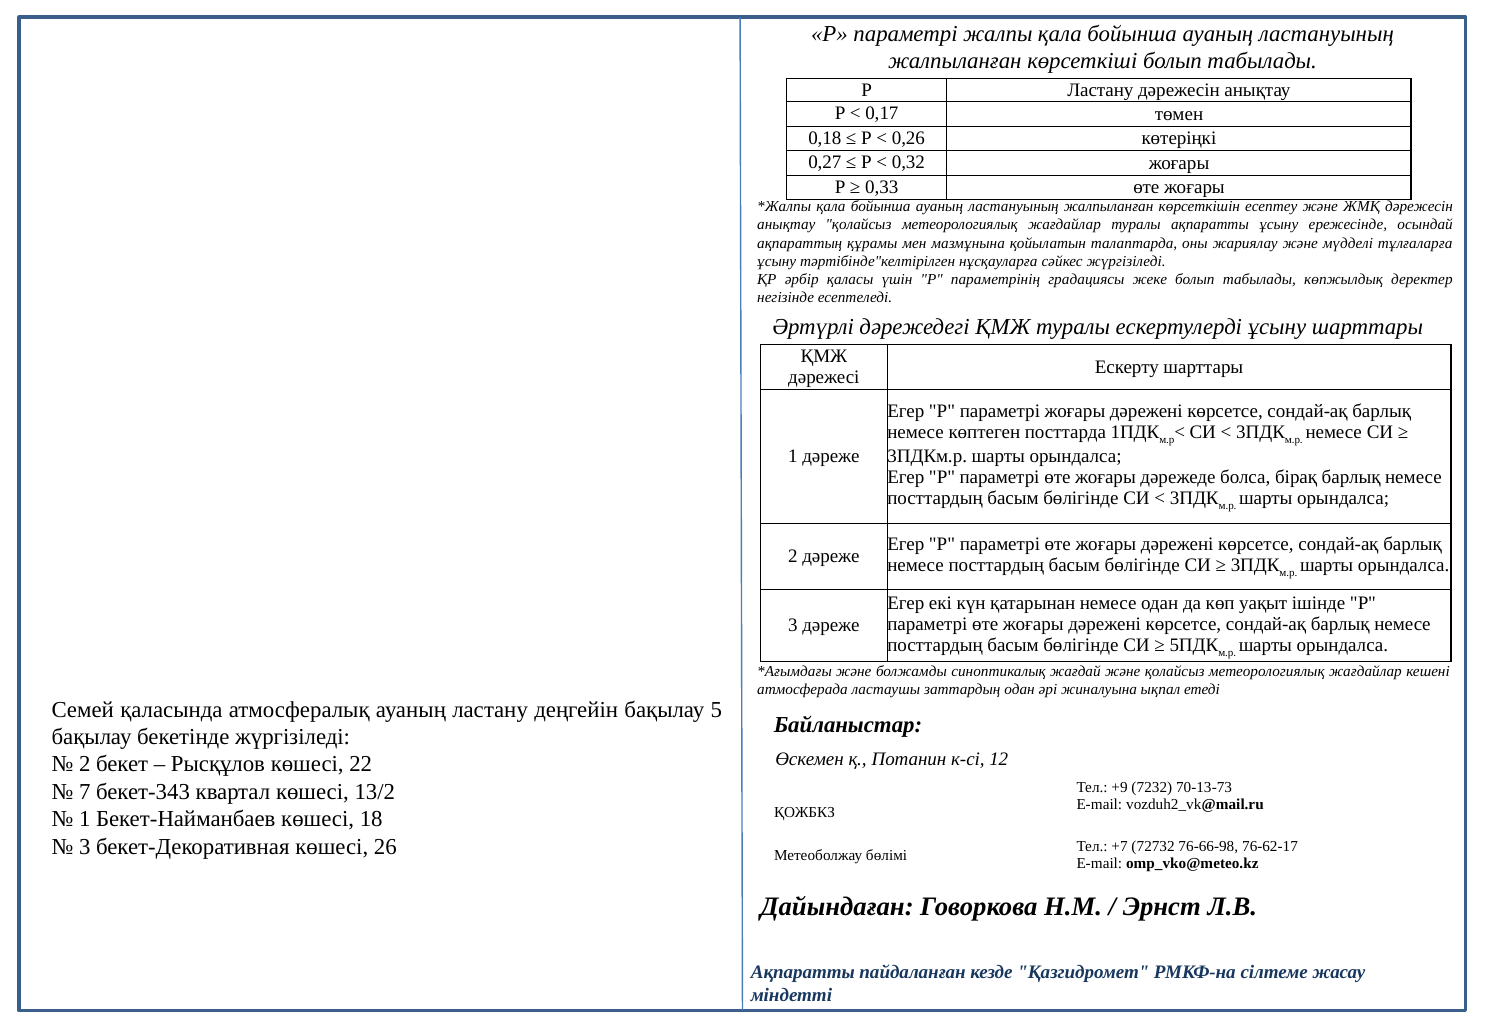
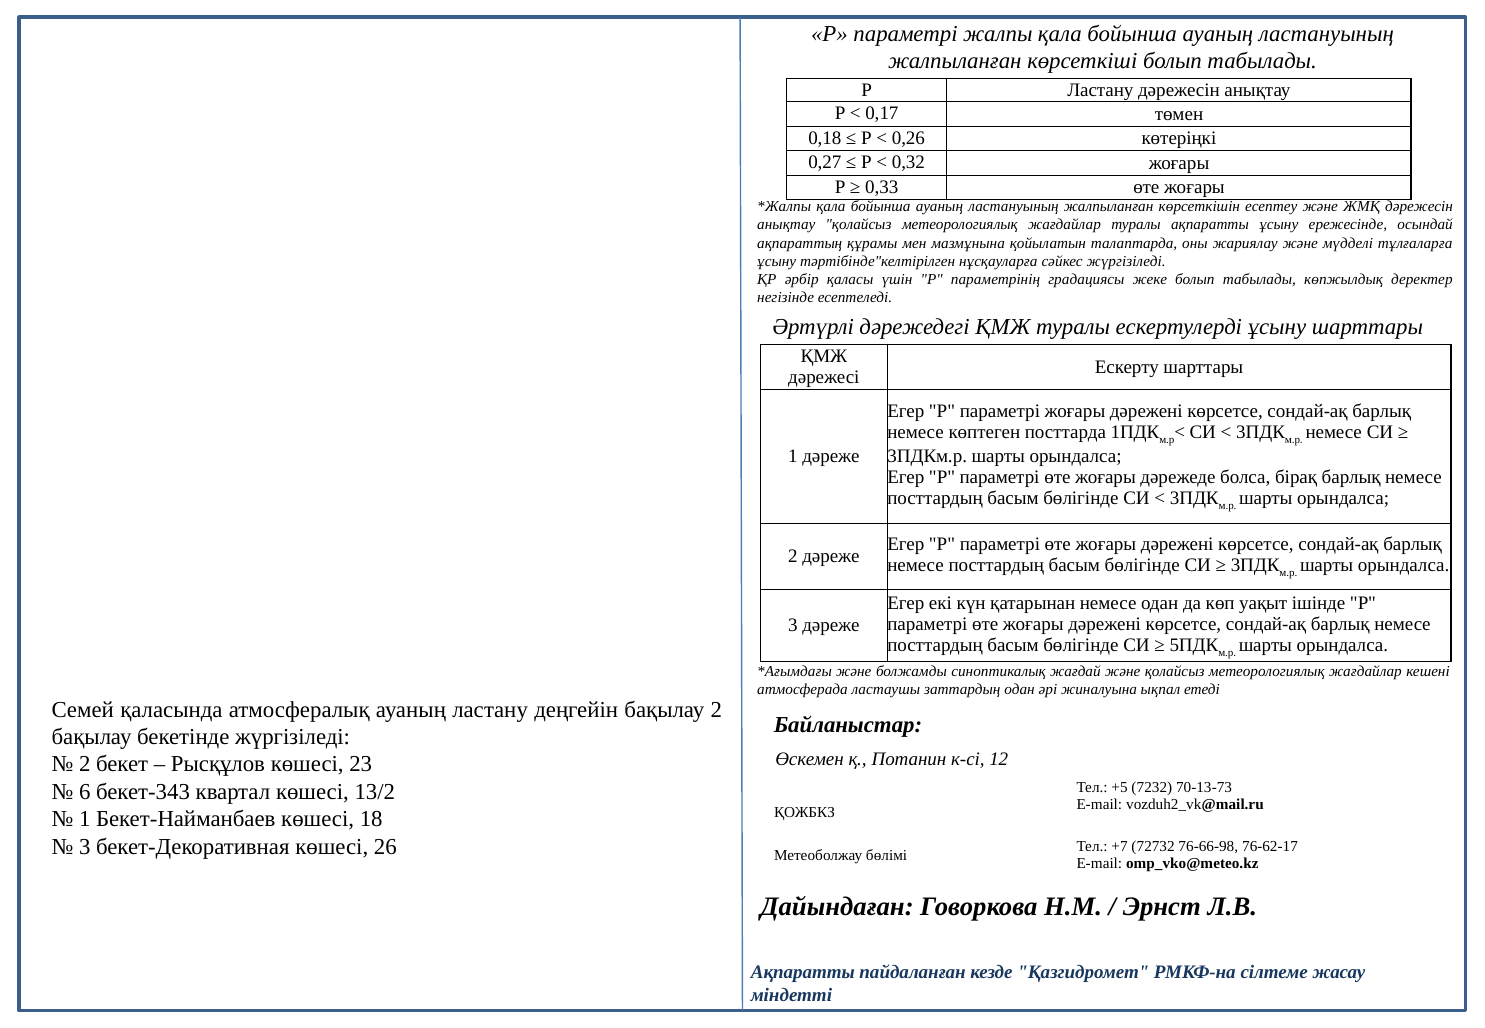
бақылау 5: 5 -> 2 (716, 710)
22: 22 -> 23 (361, 765)
+9: +9 -> +5 (1120, 787)
7: 7 -> 6 (85, 792)
